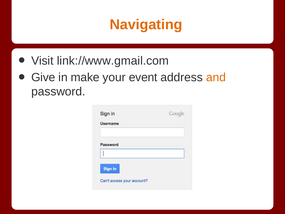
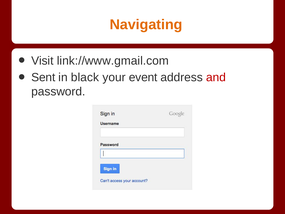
Give: Give -> Sent (43, 77)
make: make -> black (85, 77)
and colour: orange -> red (216, 77)
